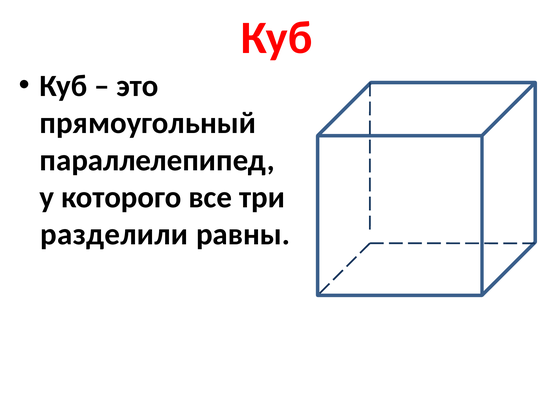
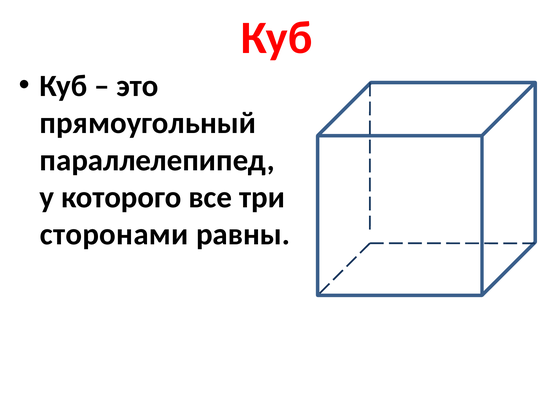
разделили: разделили -> сторонами (114, 235)
